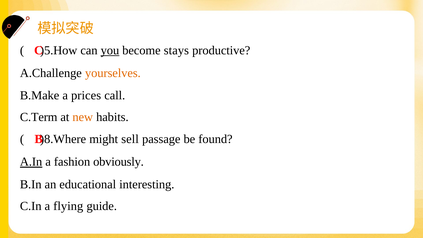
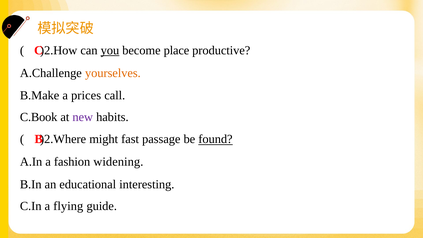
)5.How: )5.How -> )2.How (59, 50)
stays: stays -> place (176, 50)
C.Term: C.Term -> C.Book (39, 117)
new colour: orange -> purple (83, 117)
)8.Where: )8.Where -> )2.Where (63, 139)
sell: sell -> fast (130, 139)
found underline: none -> present (215, 139)
A.In underline: present -> none (31, 162)
obviously: obviously -> widening (118, 162)
